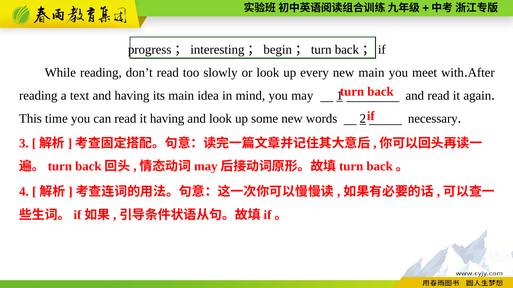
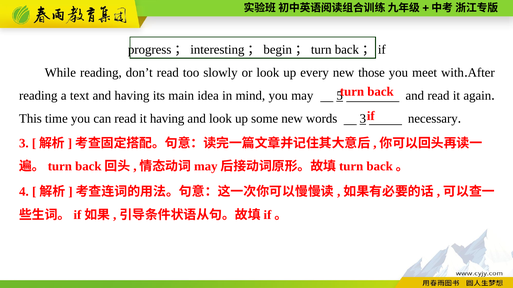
new main: main -> those (372, 73)
1: 1 -> 5 (340, 96)
words 2: 2 -> 3 (363, 119)
